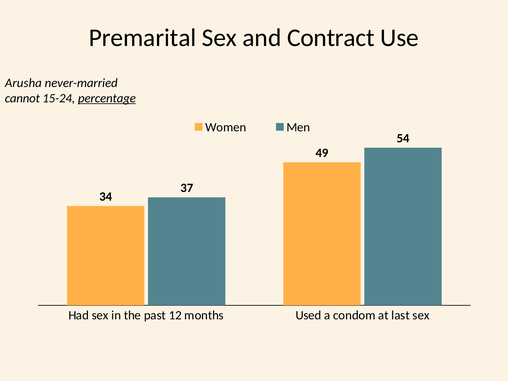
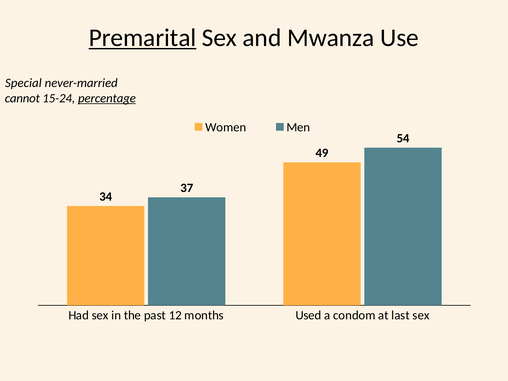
Premarital underline: none -> present (142, 38)
Contract: Contract -> Mwanza (331, 38)
Arusha: Arusha -> Special (23, 83)
